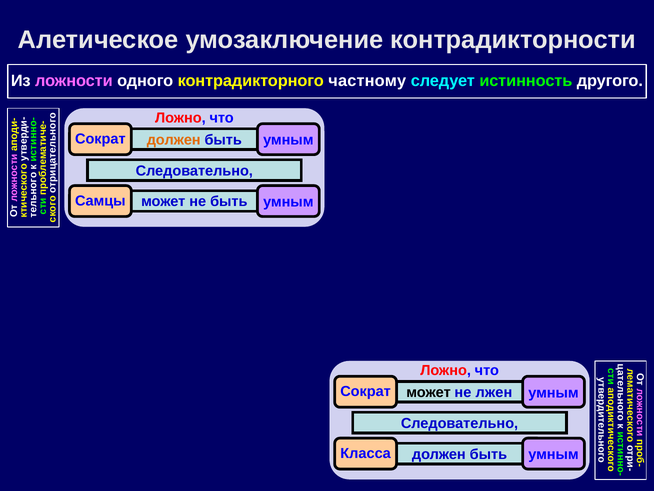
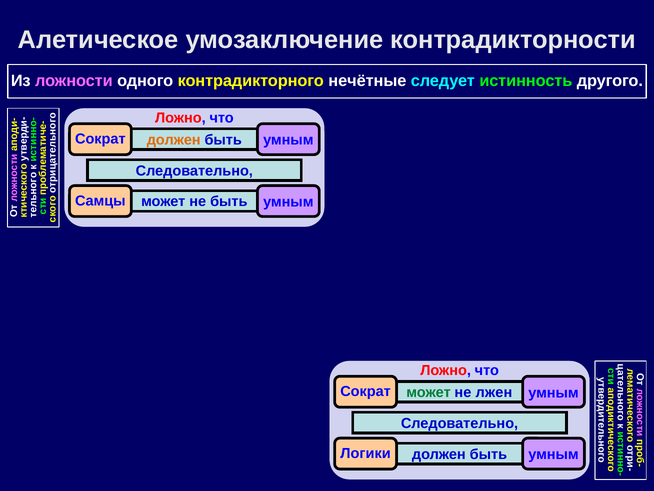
частному: частному -> нечётные (367, 81)
может colour: black -> green (428, 392)
Класса: Класса -> Логики (366, 453)
